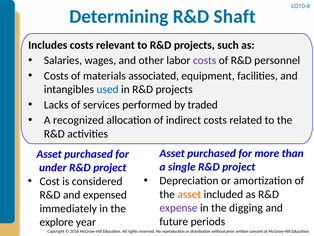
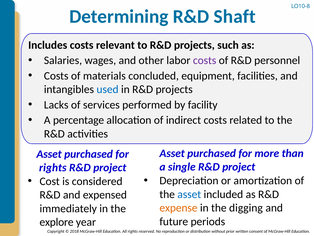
associated: associated -> concluded (154, 76)
traded: traded -> facility (203, 105)
recognized: recognized -> percentage (79, 120)
under: under -> rights (53, 167)
asset colour: orange -> blue (189, 194)
expense colour: purple -> orange (178, 207)
